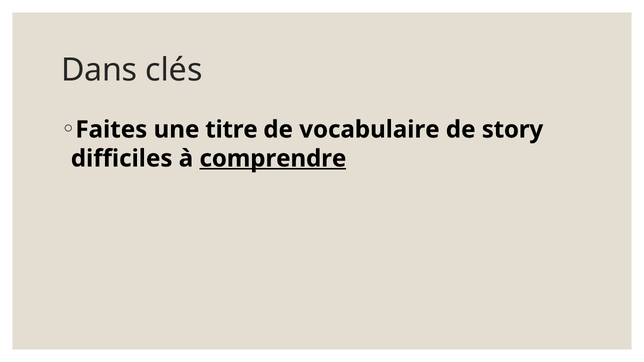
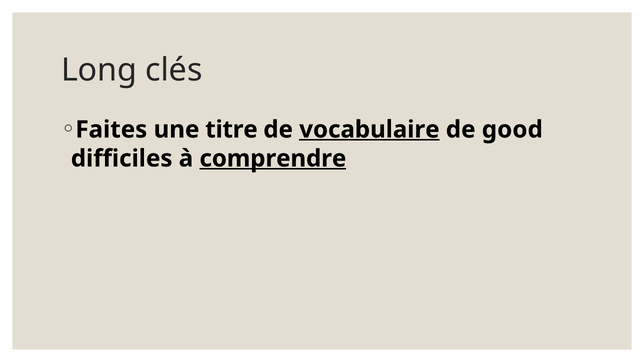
Dans: Dans -> Long (99, 70)
vocabulaire underline: none -> present (369, 130)
story: story -> good (512, 130)
